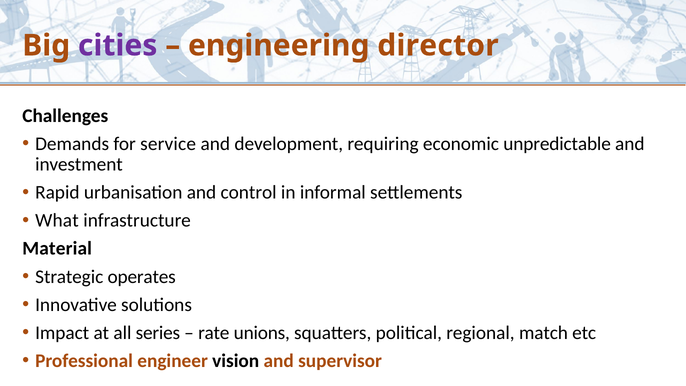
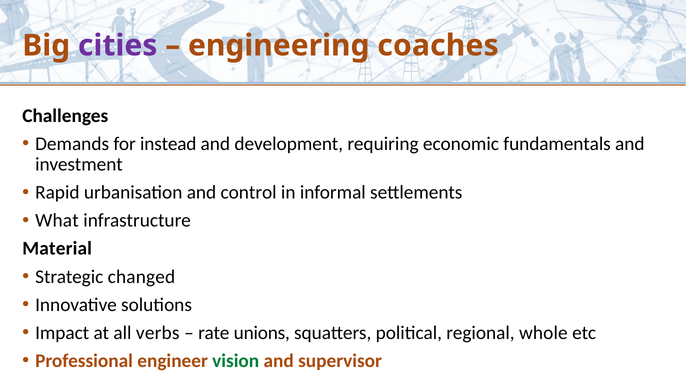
director: director -> coaches (438, 45)
service: service -> instead (168, 144)
unpredictable: unpredictable -> fundamentals (557, 144)
operates: operates -> changed (141, 277)
series: series -> verbs (158, 333)
match: match -> whole (543, 333)
vision colour: black -> green (236, 361)
